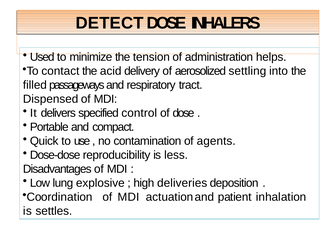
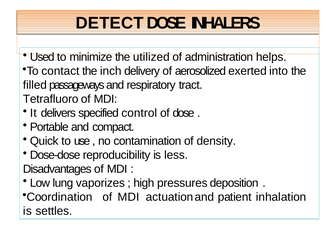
tension: tension -> utilized (151, 57)
acid: acid -> inch (111, 71)
settling: settling -> exerted (247, 71)
Dispensed: Dispensed -> Tetrafluoro (51, 99)
agents: agents -> density (216, 141)
explosive: explosive -> vaporizes (100, 183)
deliveries: deliveries -> pressures (182, 183)
